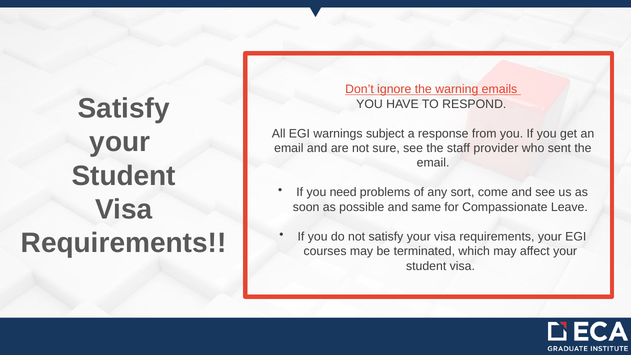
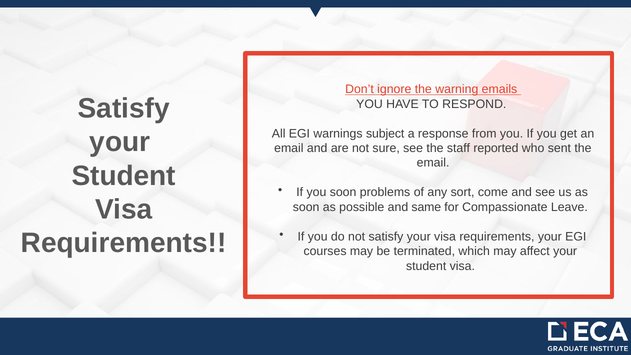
provider: provider -> reported (496, 148)
you need: need -> soon (343, 192)
